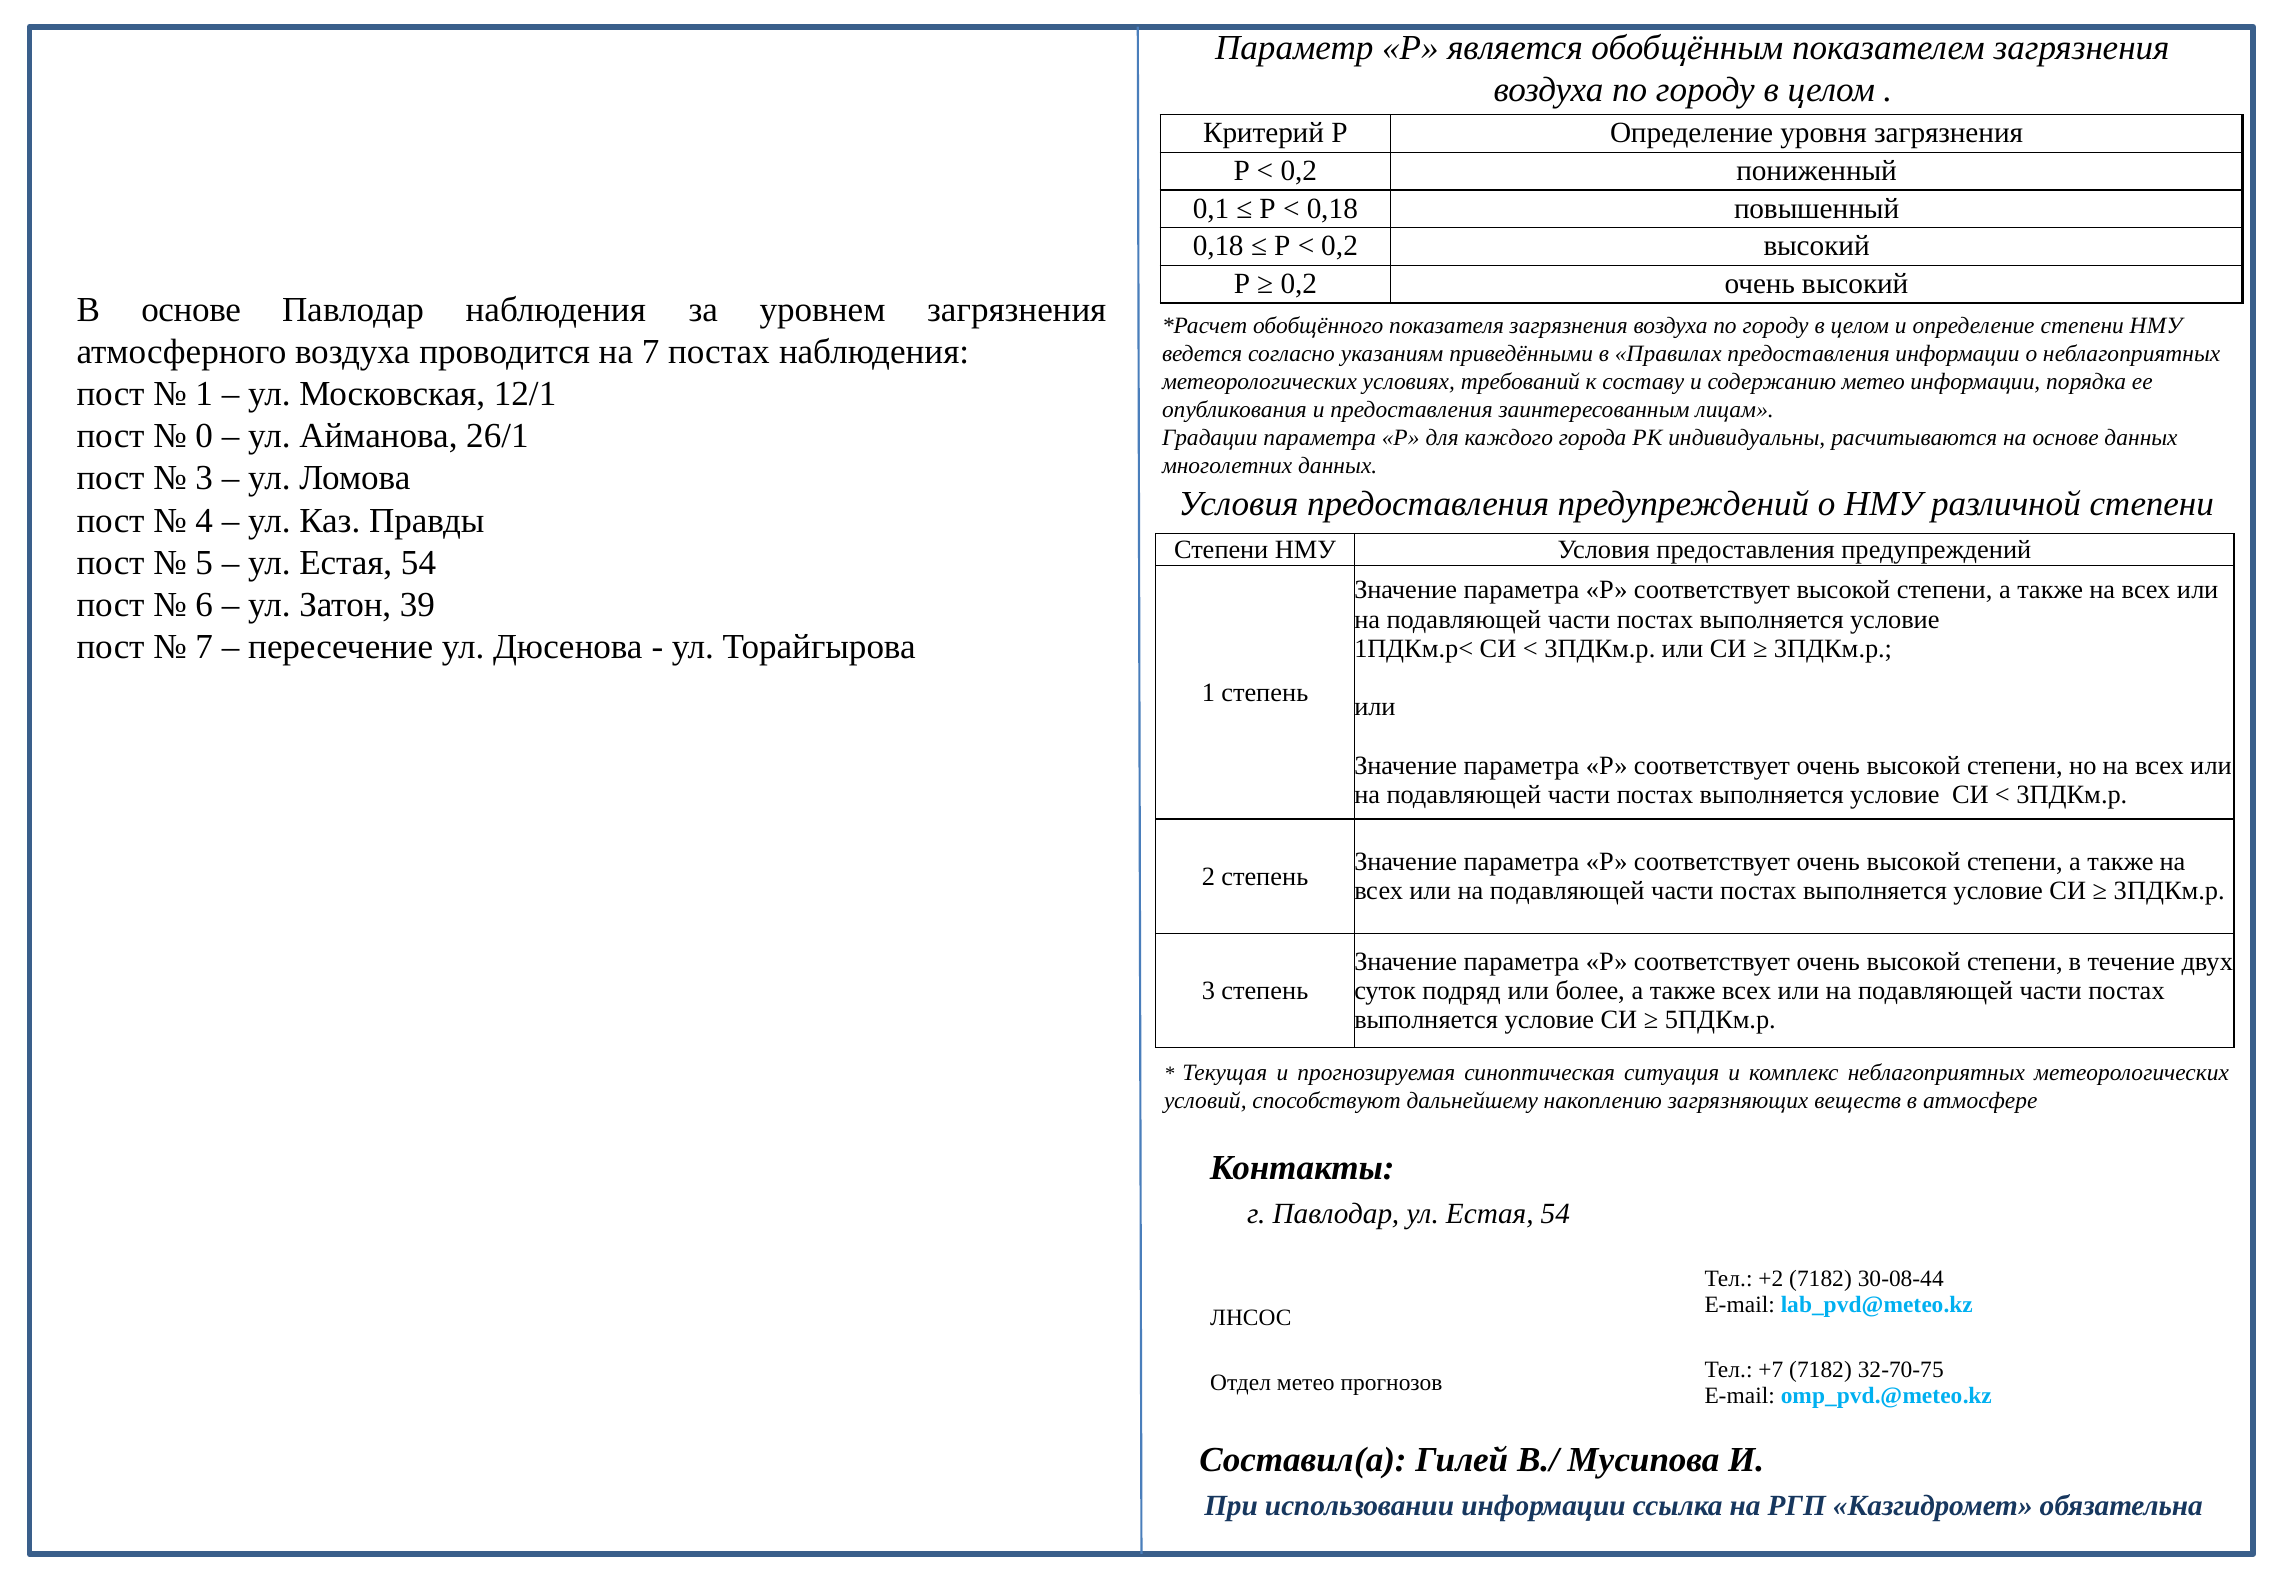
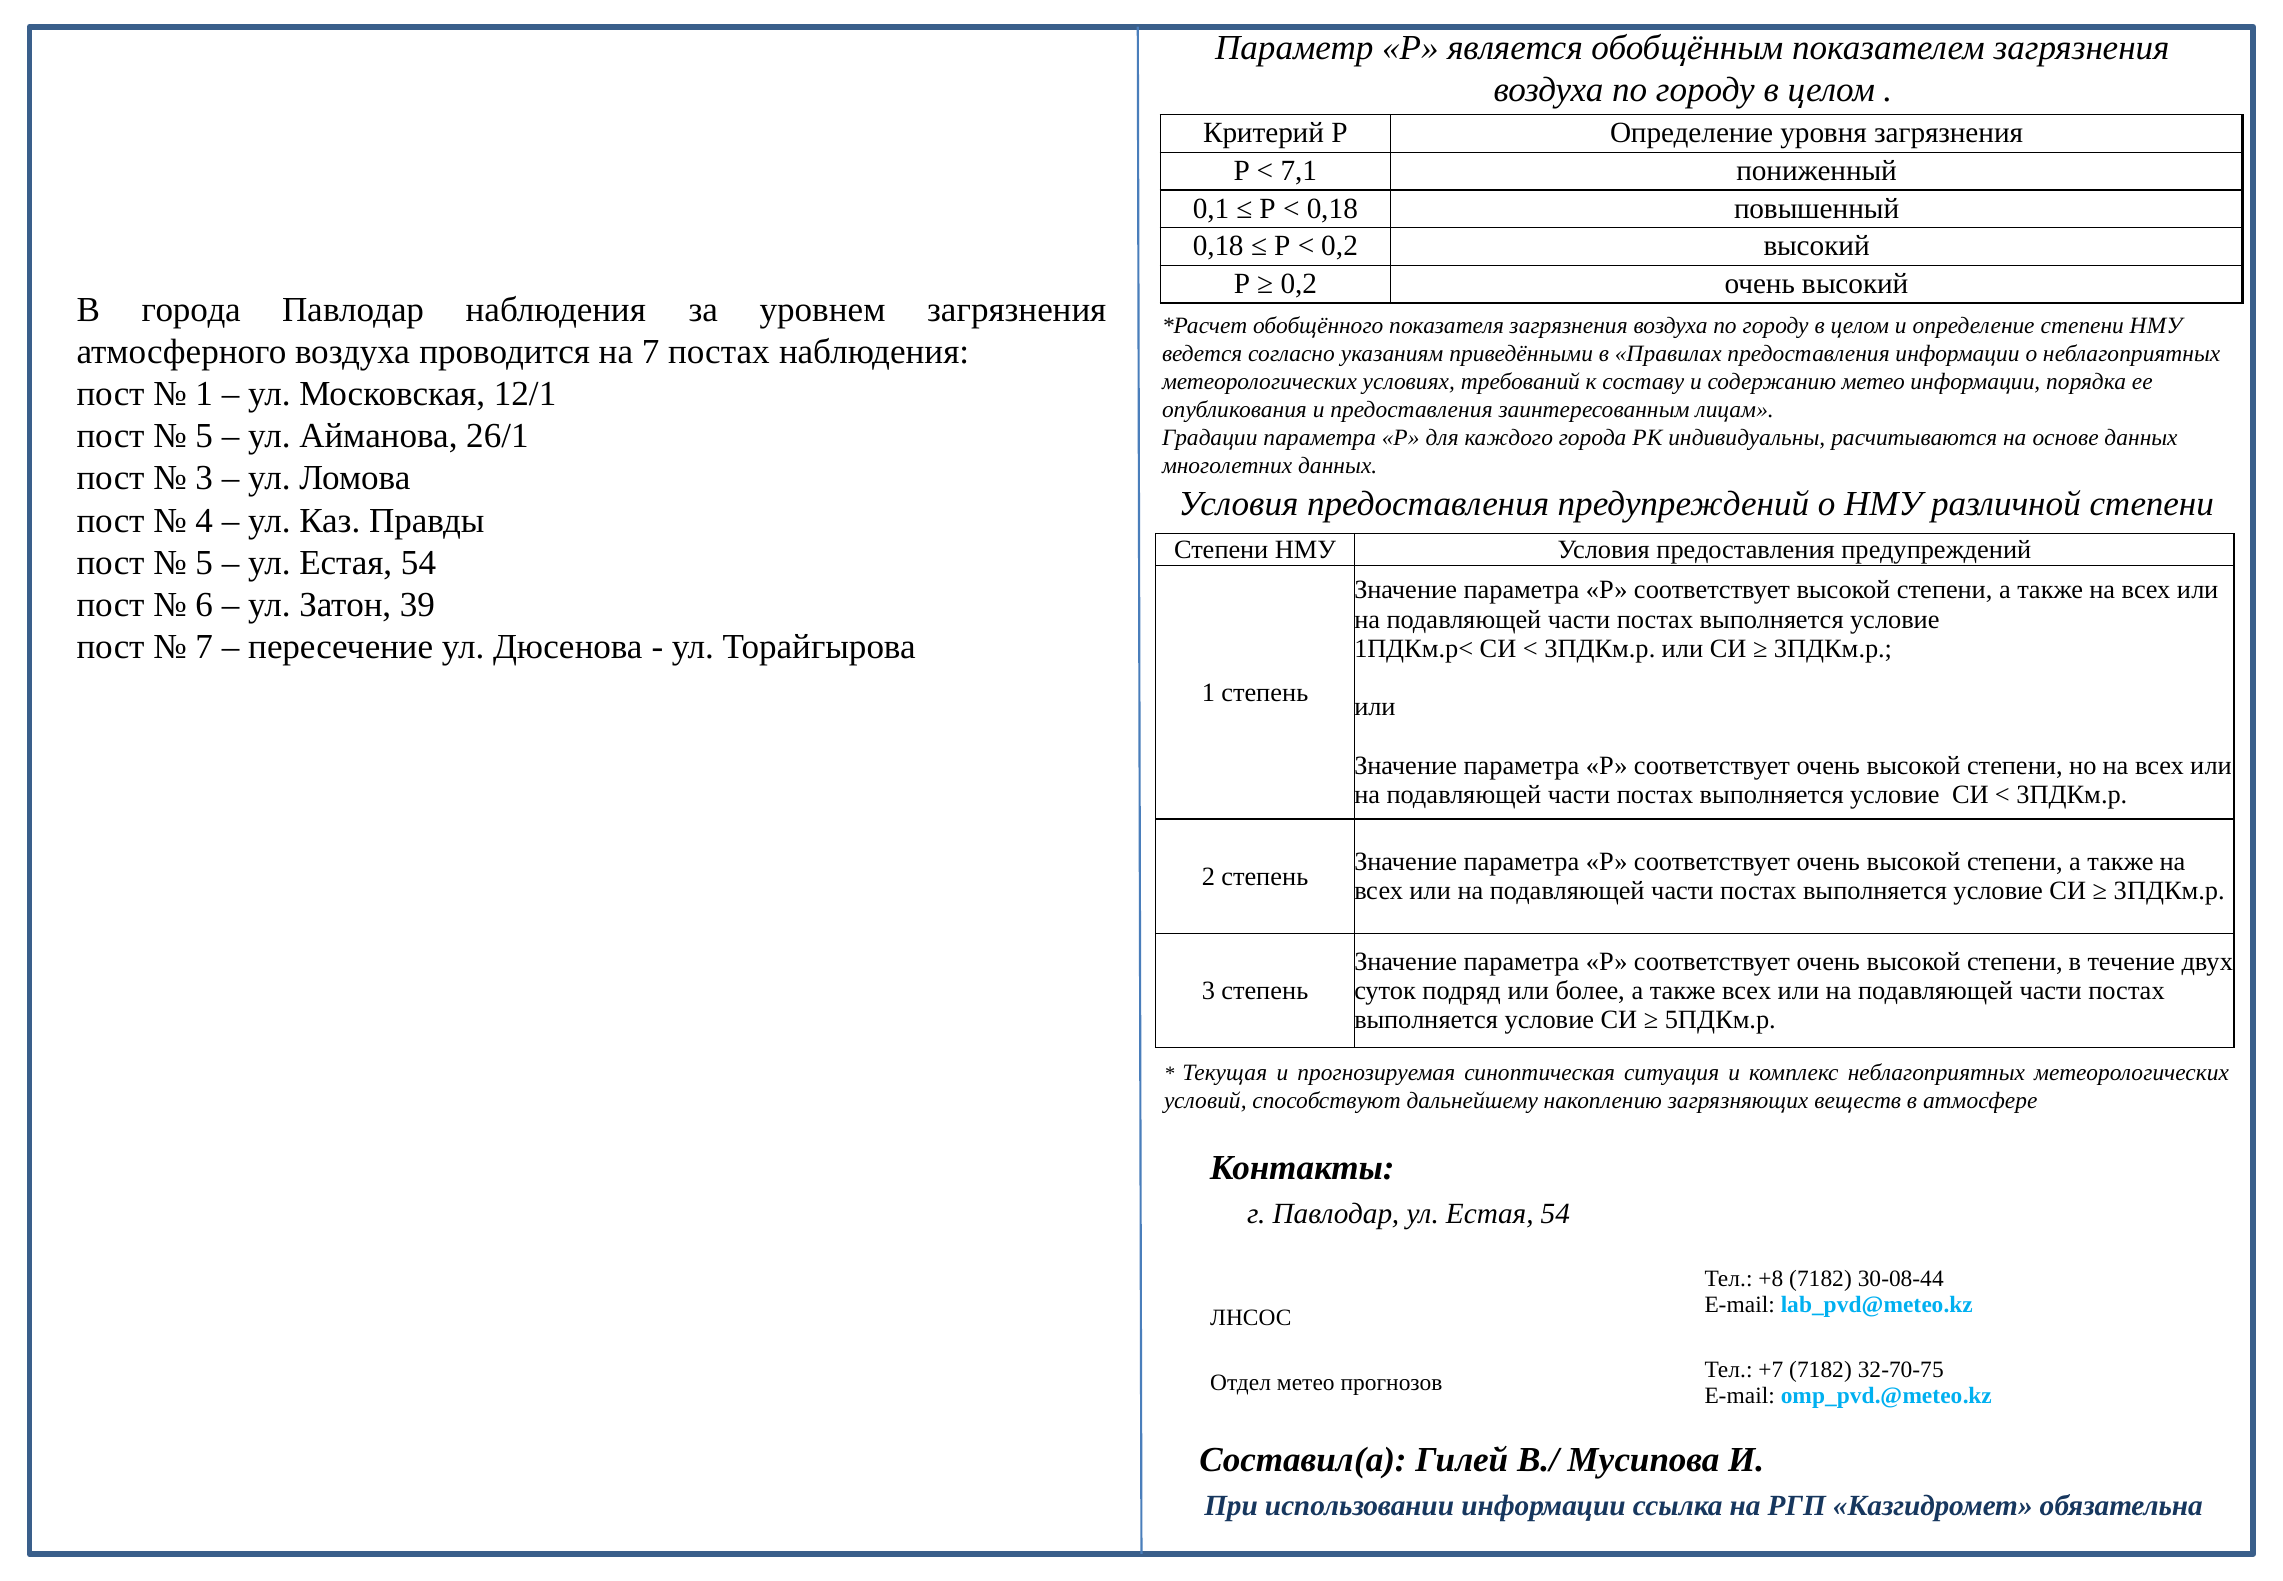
0,2: 0,2 -> 7,1 (1299, 171)
В основе: основе -> города (191, 310)
0: 0 -> 5 (204, 436)
+2: +2 -> +8 (1771, 1278)
